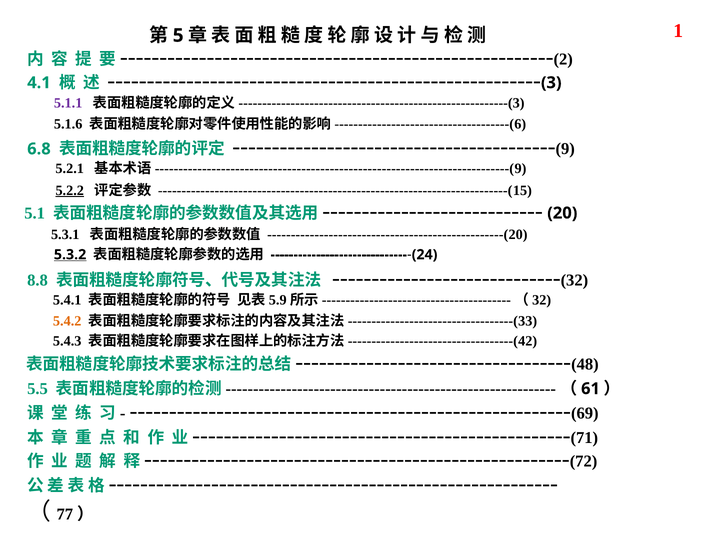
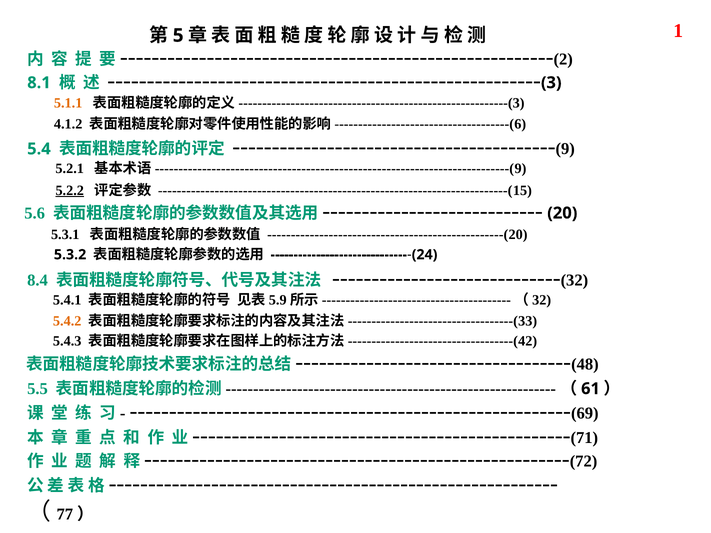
4.1: 4.1 -> 8.1 (39, 83)
5.1.1 colour: purple -> orange (68, 103)
5.1.6: 5.1.6 -> 4.1.2 (68, 124)
6.8: 6.8 -> 5.4 (39, 149)
5.1: 5.1 -> 5.6 (35, 213)
5.3.2 underline: present -> none (70, 255)
8.8: 8.8 -> 8.4 (38, 281)
